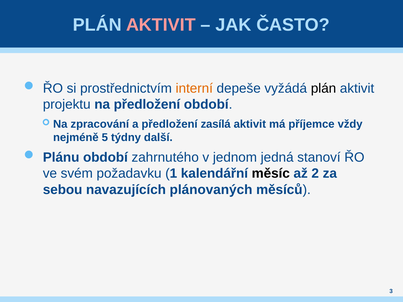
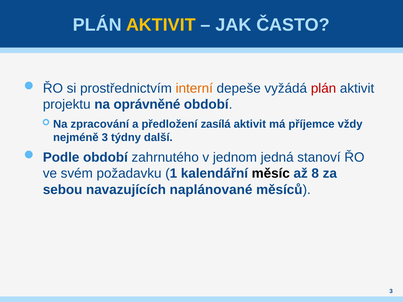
AKTIVIT colour: pink -> yellow (161, 25)
plán colour: black -> red (324, 88)
na předložení: předložení -> oprávněné (147, 104)
nejméně 5: 5 -> 3 (105, 138)
Plánu: Plánu -> Podle (61, 158)
2: 2 -> 8 (315, 174)
plánovaných: plánovaných -> naplánované (211, 190)
